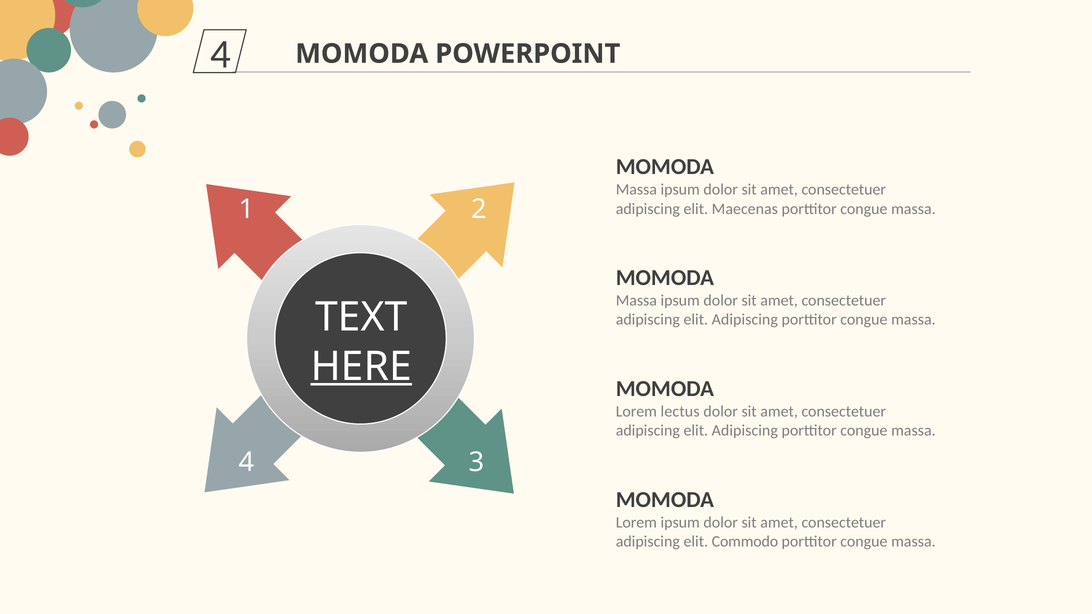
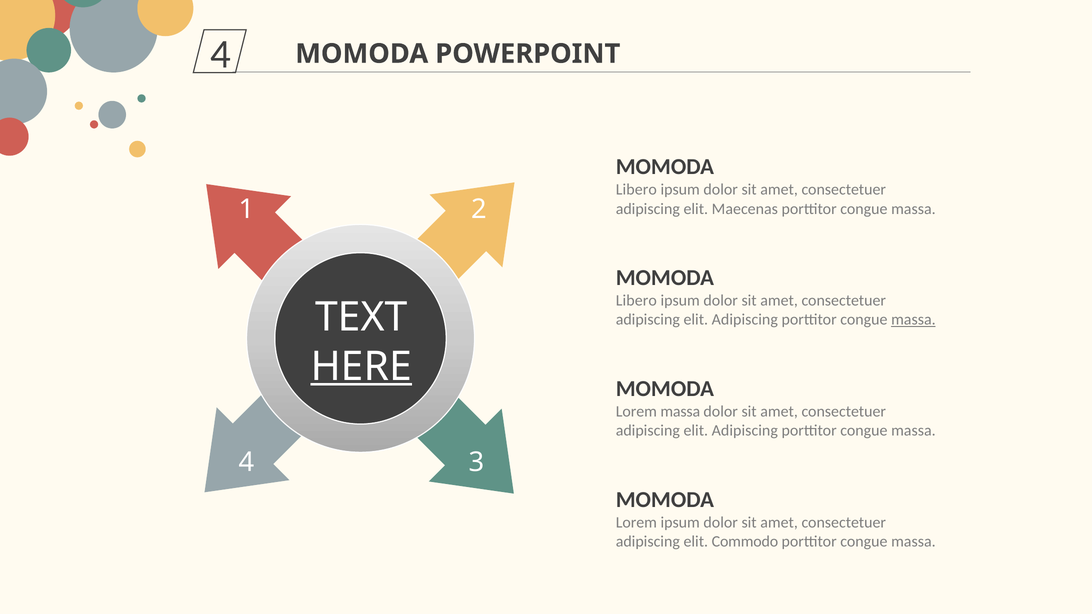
Massa: Massa -> Libero (636, 190)
Massa: Massa -> Libero (636, 301)
massa underline: none -> present (913, 320)
Lorem lectus: lectus -> massa (680, 412)
